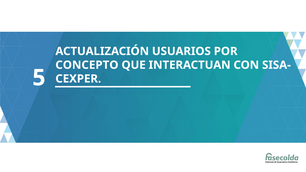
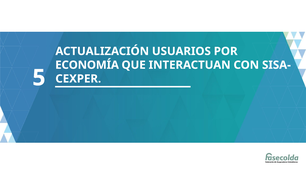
CONCEPTO: CONCEPTO -> ECONOMÍA (87, 65)
